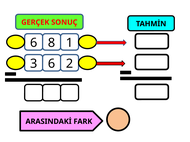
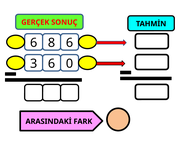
8 1: 1 -> 6 (70, 43)
2: 2 -> 0 (70, 64)
